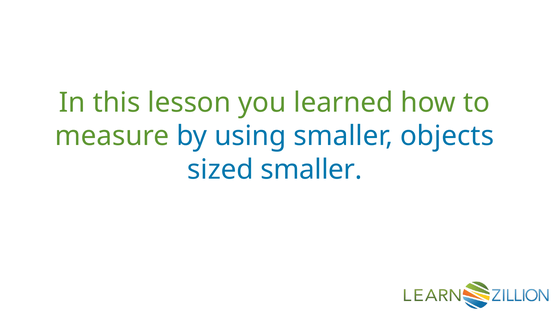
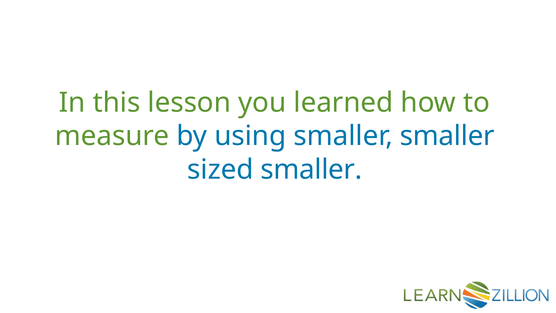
smaller objects: objects -> smaller (447, 136)
